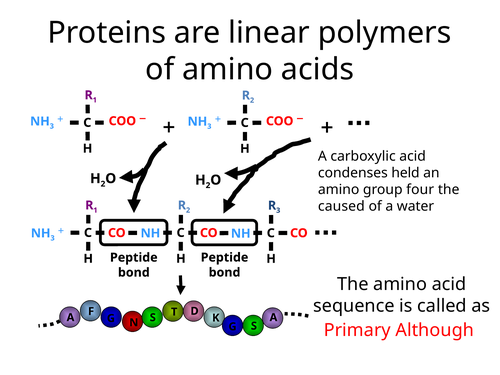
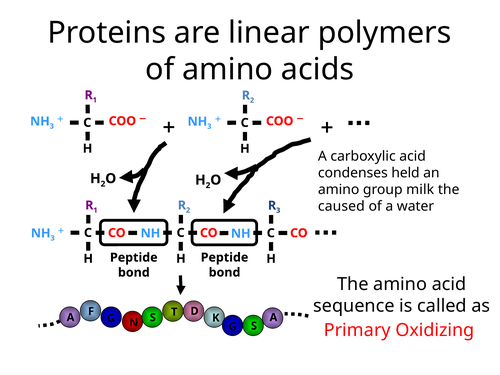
four: four -> milk (420, 190)
Although: Although -> Oxidizing (435, 330)
